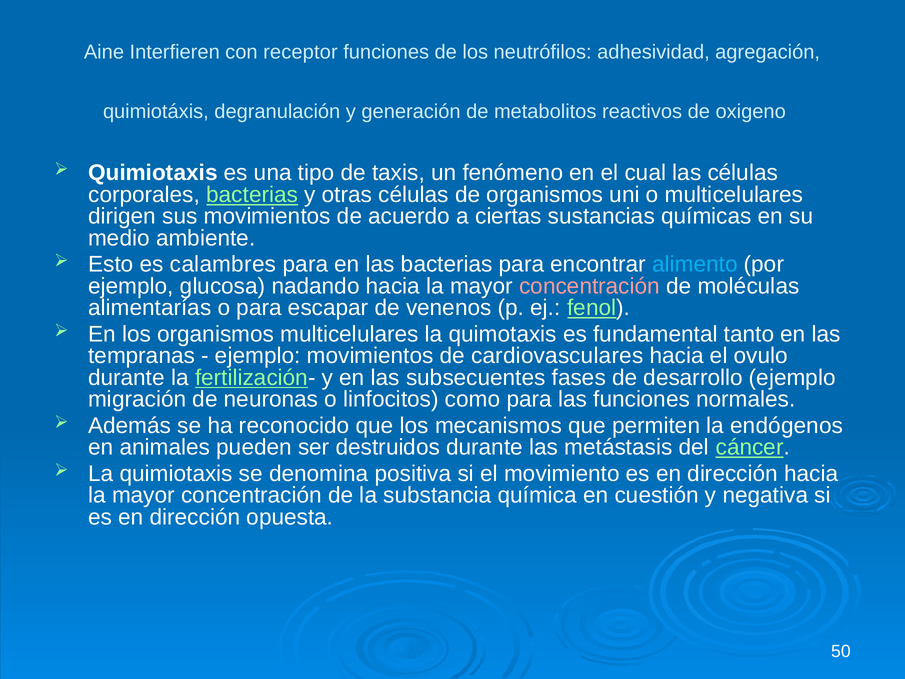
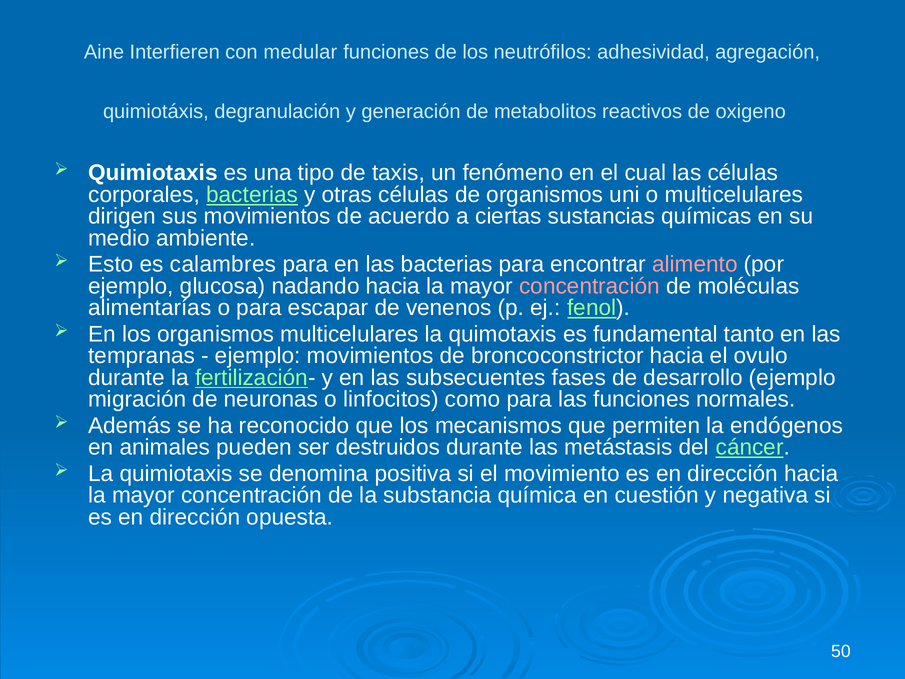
receptor: receptor -> medular (300, 52)
alimento colour: light blue -> pink (695, 264)
cardiovasculares: cardiovasculares -> broncoconstrictor (557, 356)
